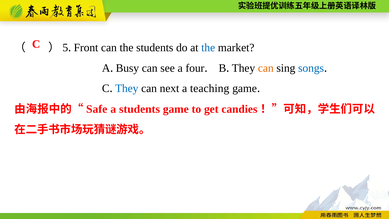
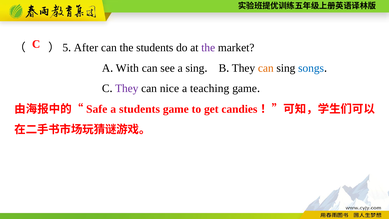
Front: Front -> After (86, 48)
the colour: blue -> purple (208, 48)
Busy: Busy -> With (127, 68)
a four: four -> sing (195, 68)
They colour: blue -> purple (127, 88)
next: next -> nice (169, 88)
